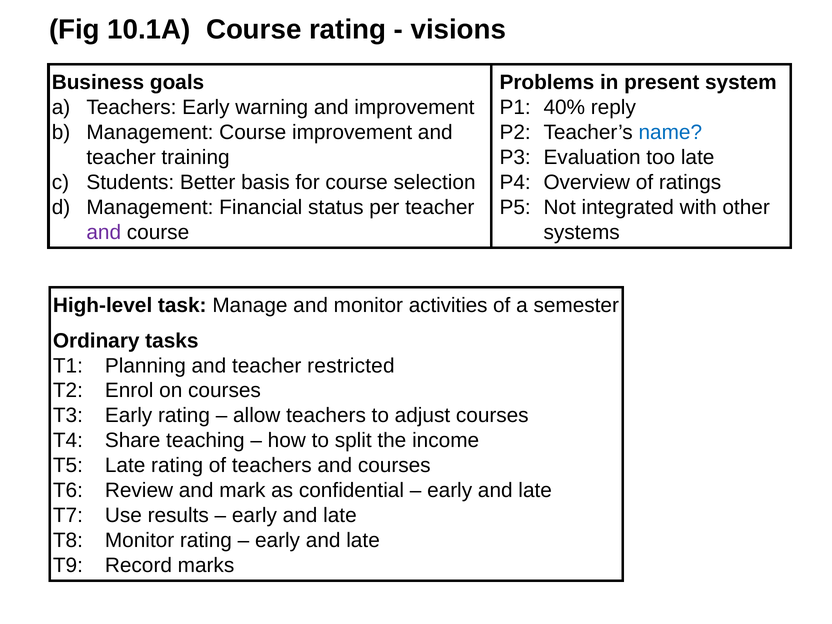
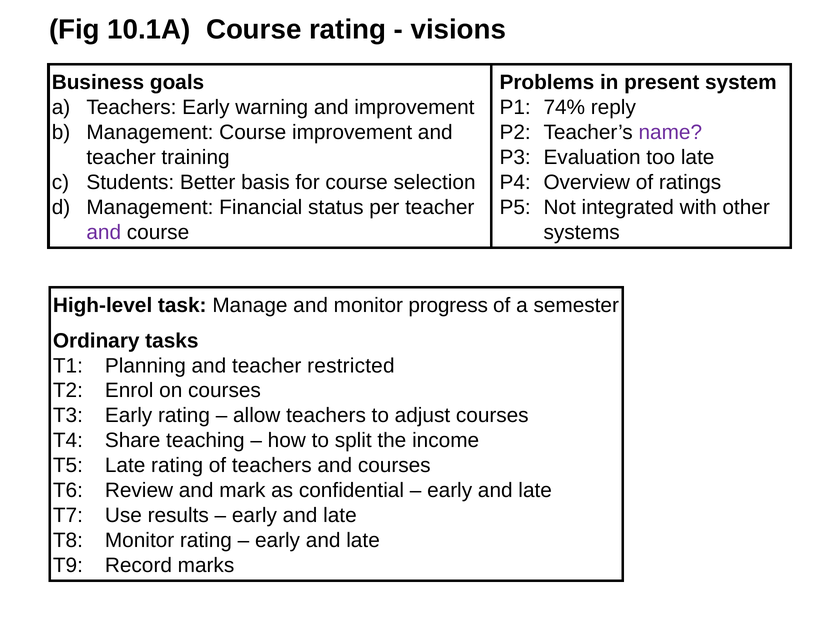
40%: 40% -> 74% (564, 108)
name colour: blue -> purple (670, 133)
activities: activities -> progress (448, 305)
